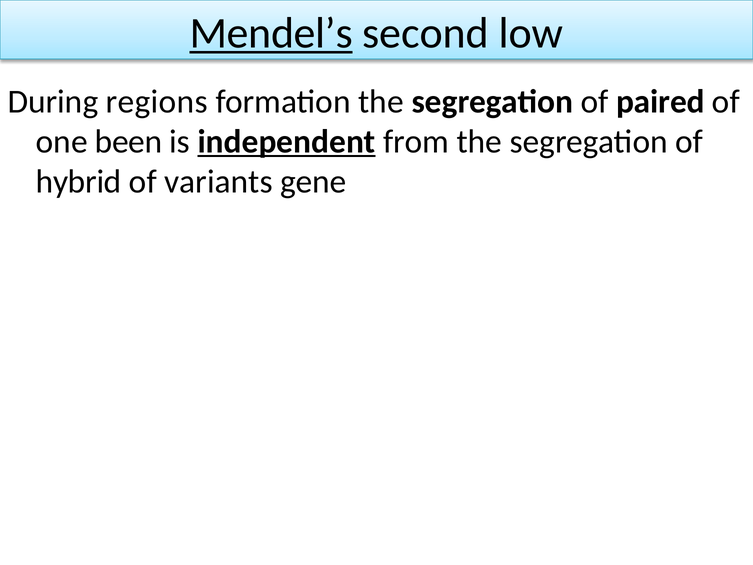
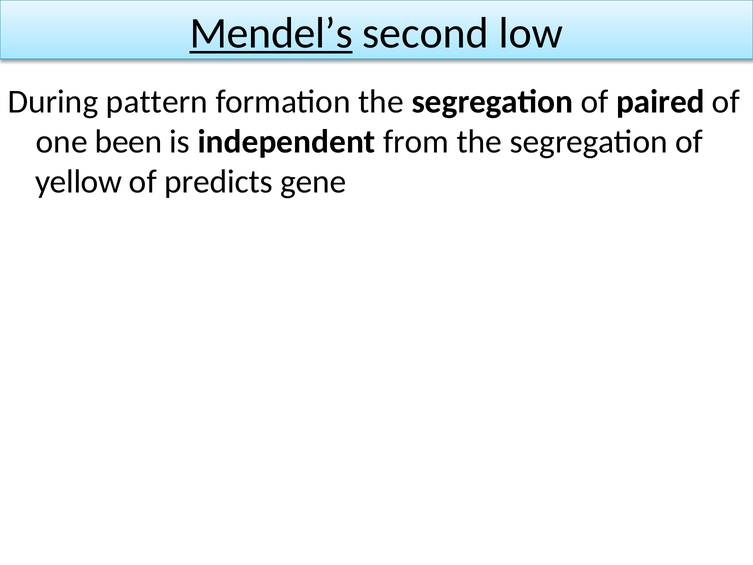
regions: regions -> pattern (157, 101)
independent underline: present -> none (287, 142)
hybrid: hybrid -> yellow (79, 182)
variants: variants -> predicts (218, 182)
